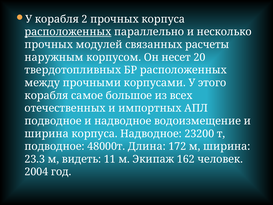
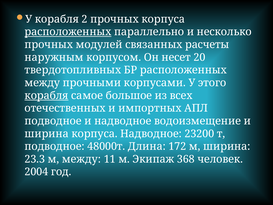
корабля underline: none -> present (46, 95)
м видеть: видеть -> между (81, 159)
162: 162 -> 368 (186, 159)
